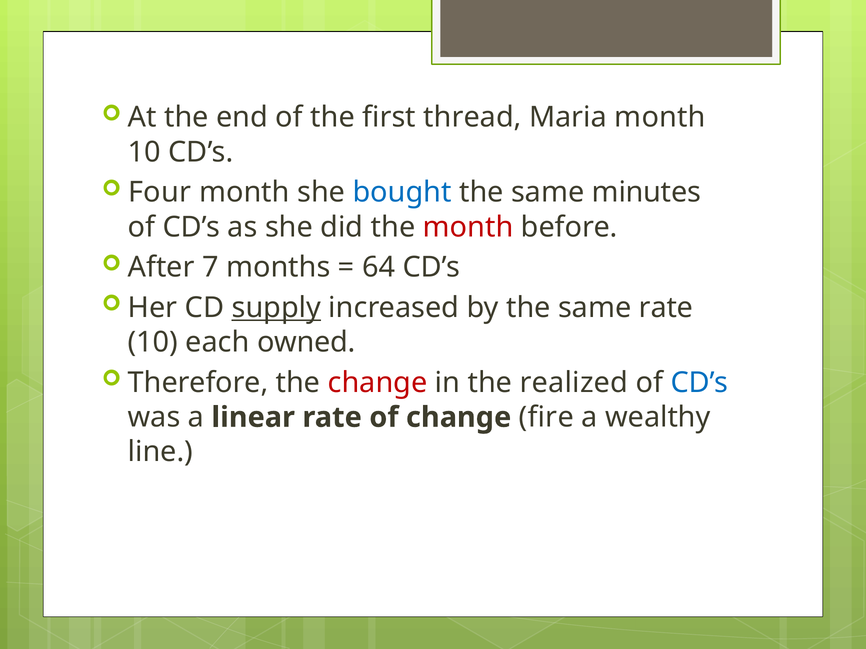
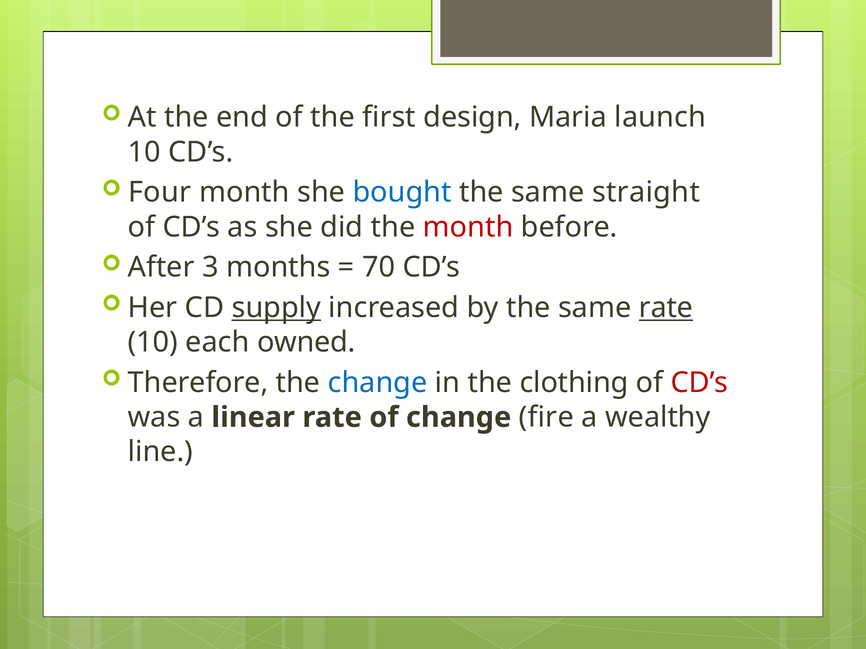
thread: thread -> design (473, 118)
Maria month: month -> launch (660, 118)
minutes: minutes -> straight (646, 193)
7: 7 -> 3 (210, 268)
64: 64 -> 70 (379, 268)
rate underline: none -> present (666, 308)
change colour: red -> blue (378, 383)
realized: realized -> clothing (574, 383)
CD’s colour: blue -> red (699, 383)
